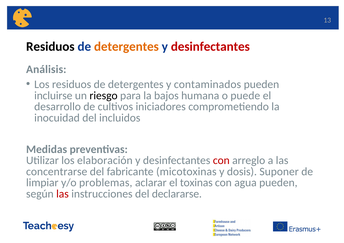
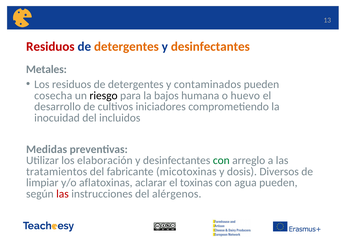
Residuos colour: black -> red (50, 47)
desinfectantes colour: red -> orange (210, 47)
Análisis: Análisis -> Metales (46, 69)
incluirse: incluirse -> cosecha (53, 96)
puede: puede -> huevo (245, 96)
con colour: red -> green (221, 161)
concentrarse: concentrarse -> tratamientos (57, 172)
Suponer: Suponer -> Diversos (279, 172)
problemas: problemas -> aflatoxinas (106, 183)
declararse: declararse -> alérgenos (177, 194)
